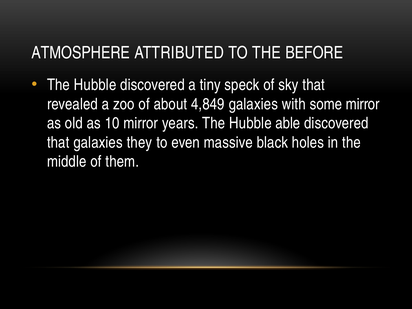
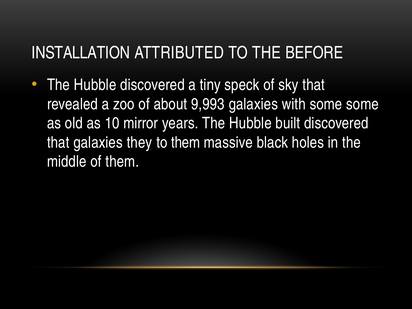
ATMOSPHERE: ATMOSPHERE -> INSTALLATION (81, 53)
4,849: 4,849 -> 9,993 (208, 104)
some mirror: mirror -> some (363, 104)
able: able -> built (288, 123)
to even: even -> them (186, 142)
